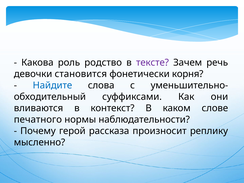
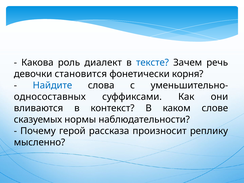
родство: родство -> диалект (103, 63)
тексте colour: purple -> blue (152, 63)
обходительный: обходительный -> односоставных (50, 97)
печатного: печатного -> сказуемых (38, 120)
